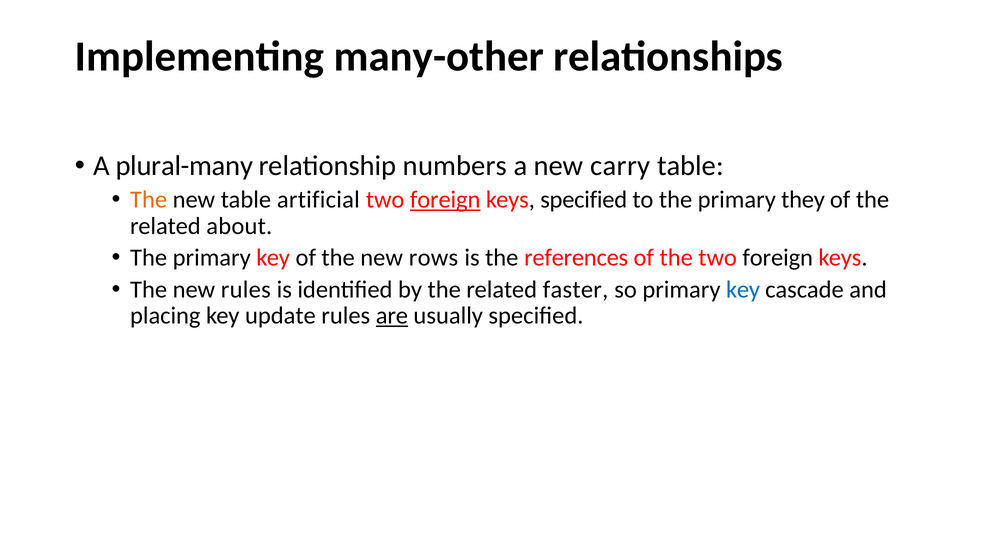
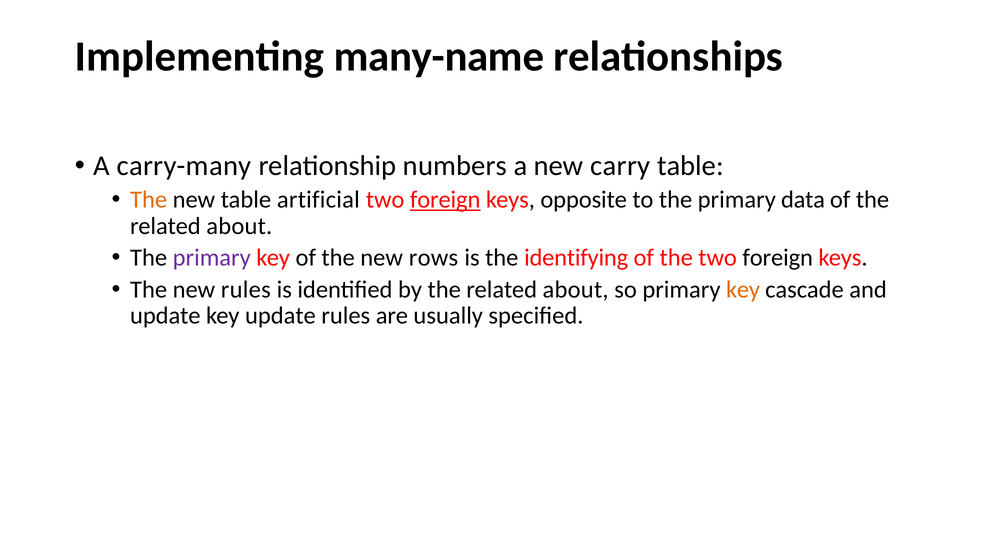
many-other: many-other -> many-name (439, 57)
plural-many: plural-many -> carry-many (184, 166)
keys specified: specified -> opposite (584, 200)
they: they -> data (803, 200)
primary colour: black -> purple (212, 258)
references: references -> identifying (576, 258)
by the related faster: faster -> about (576, 290)
key colour: blue -> orange (743, 290)
placing: placing -> update (165, 316)
are underline: present -> none (392, 316)
